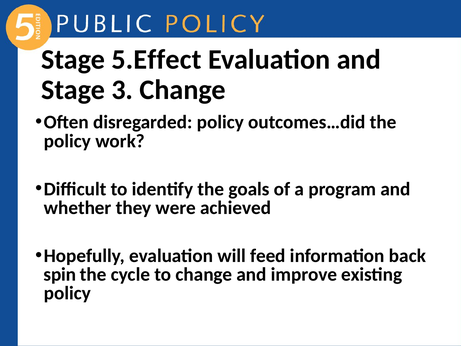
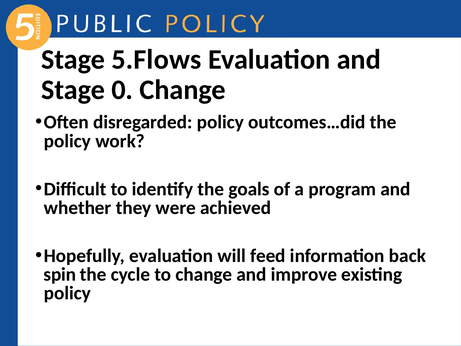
5.Effect: 5.Effect -> 5.Flows (156, 59)
3: 3 -> 0 (122, 90)
